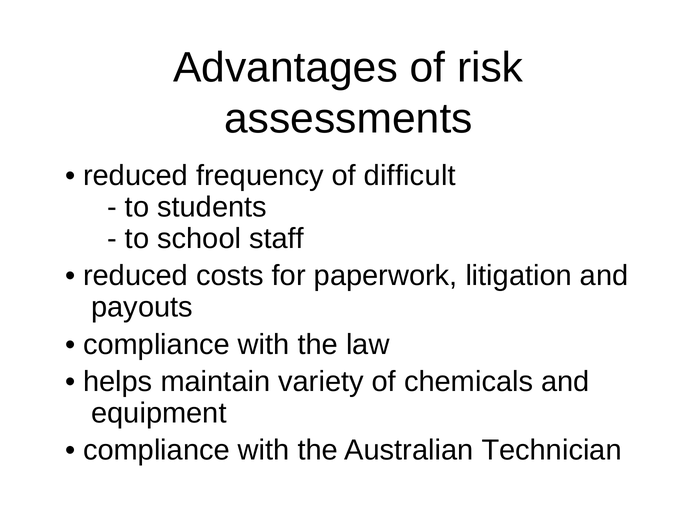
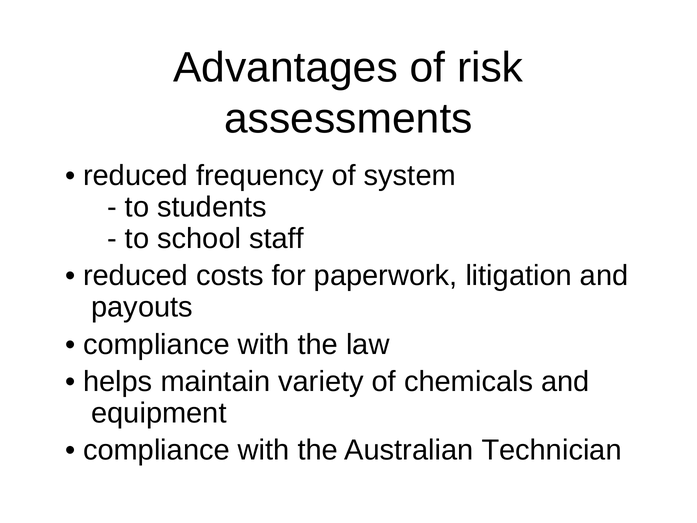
difficult: difficult -> system (410, 176)
